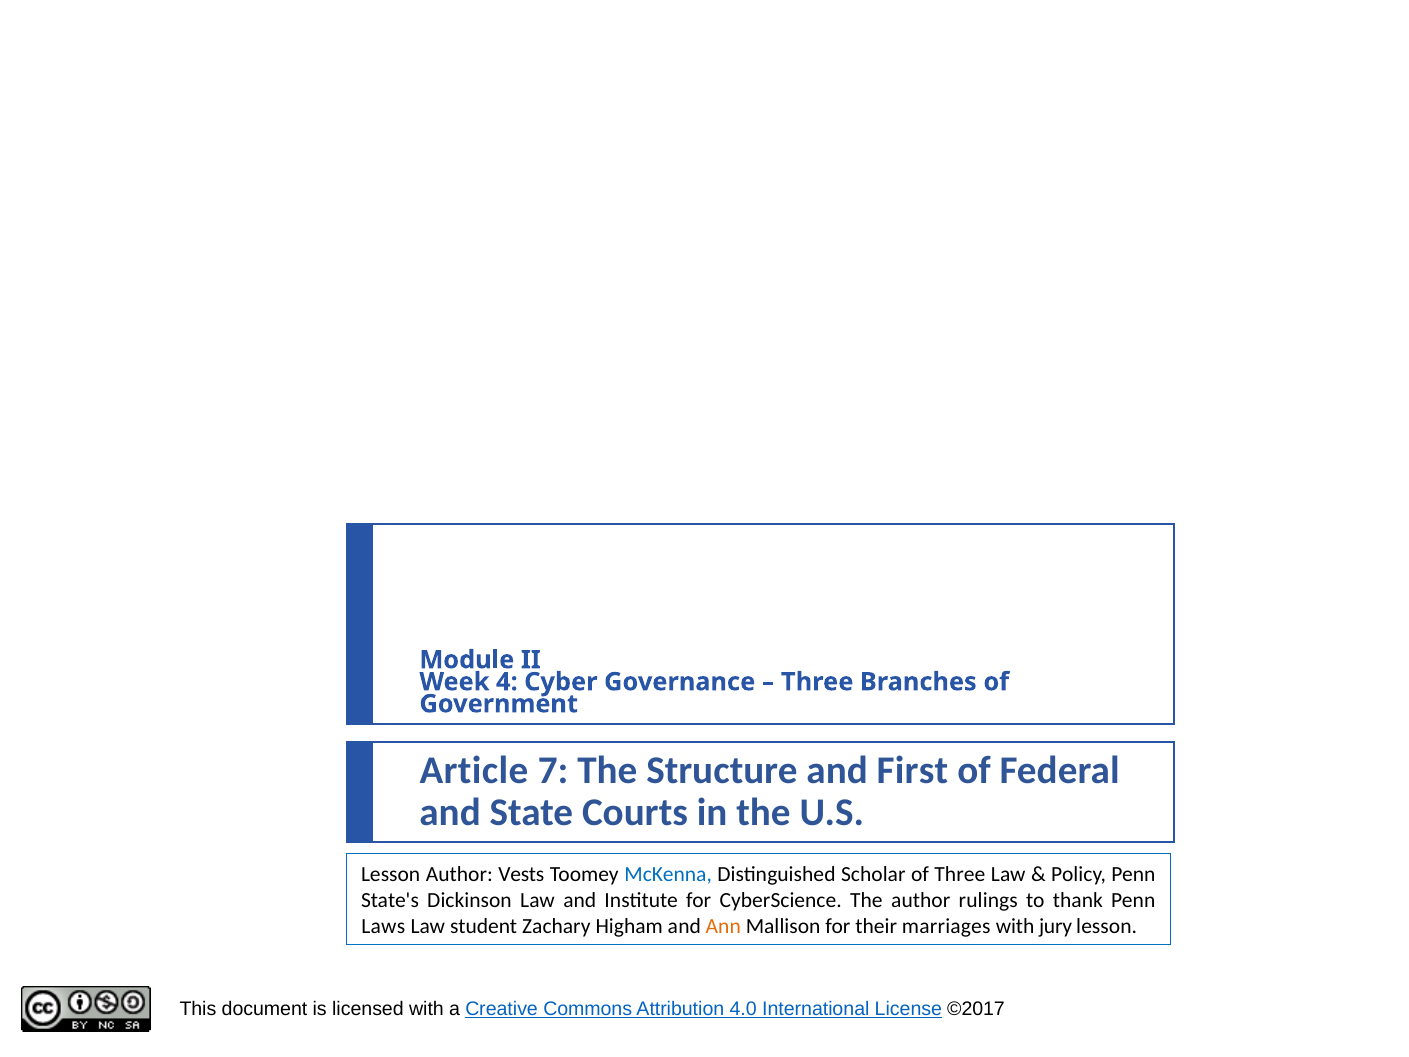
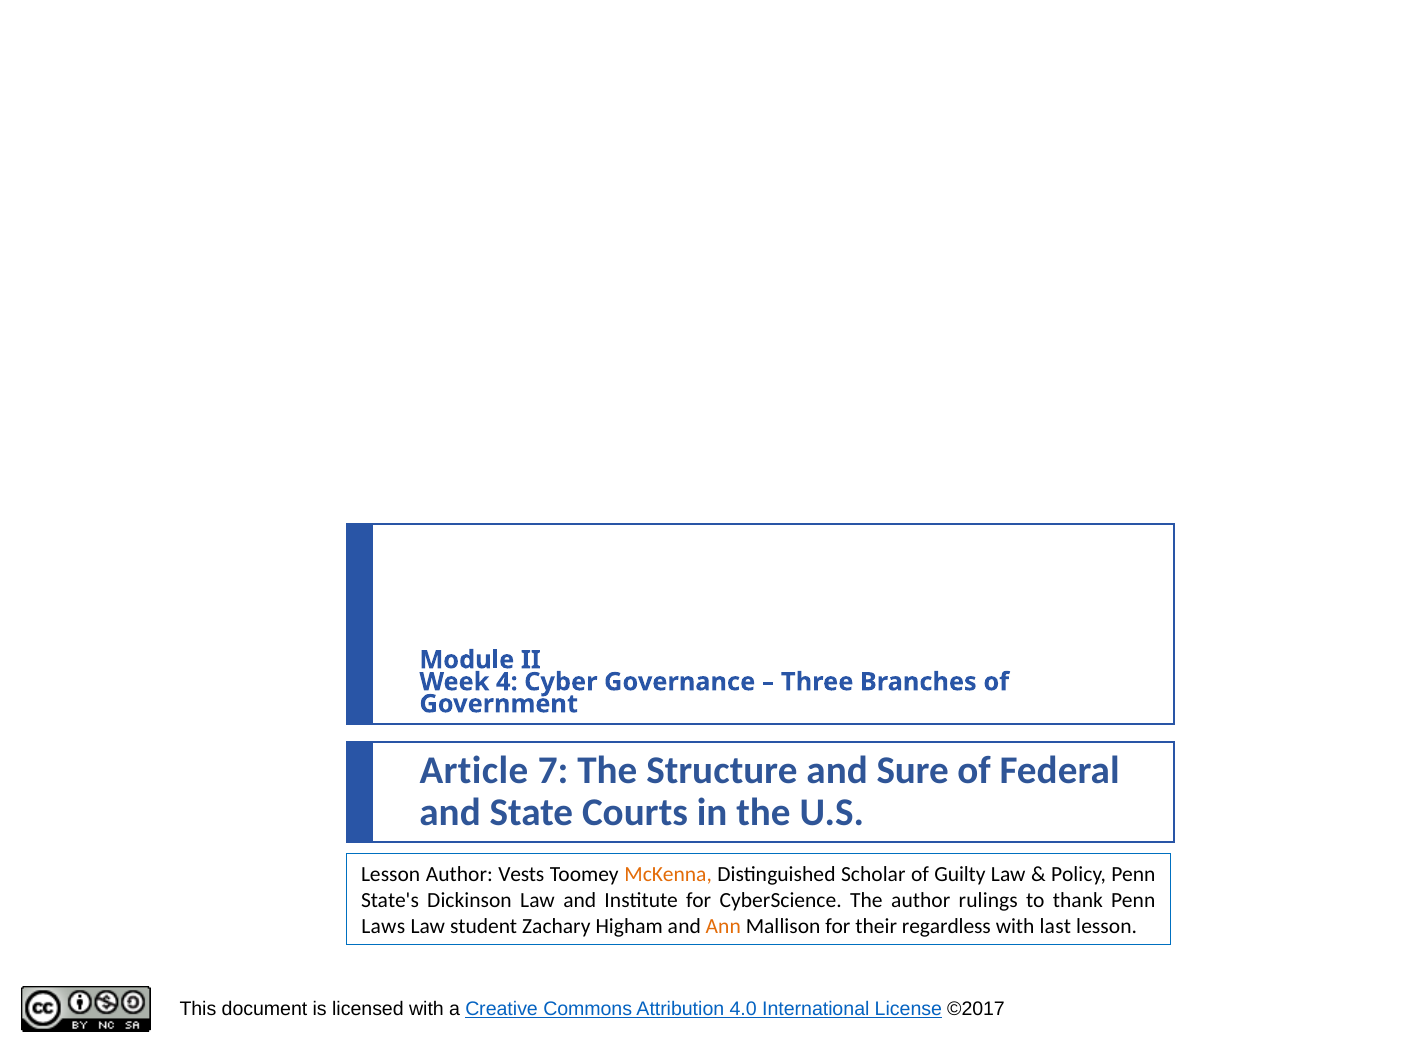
First: First -> Sure (913, 770)
McKenna colour: blue -> orange (668, 875)
of Three: Three -> Guilty (960, 875)
marriages: marriages -> regardless (946, 926)
jury: jury -> last (1055, 926)
